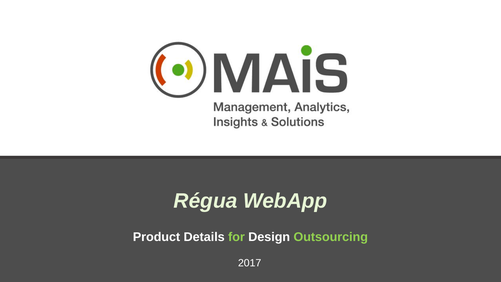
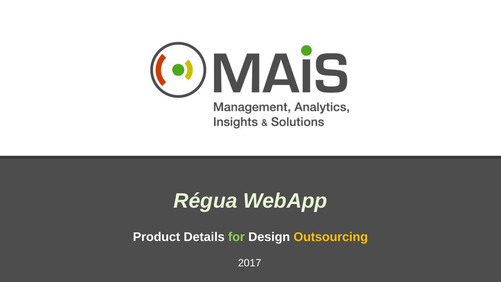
Outsourcing colour: light green -> yellow (331, 237)
